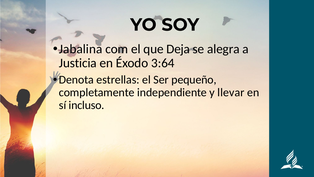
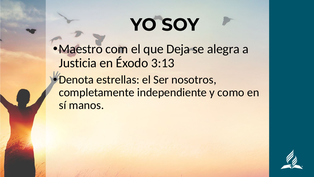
Jabalina: Jabalina -> Maestro (81, 49)
3:64: 3:64 -> 3:13 (163, 63)
pequeño: pequeño -> nosotros (194, 80)
llevar: llevar -> como (231, 92)
incluso: incluso -> manos (86, 105)
